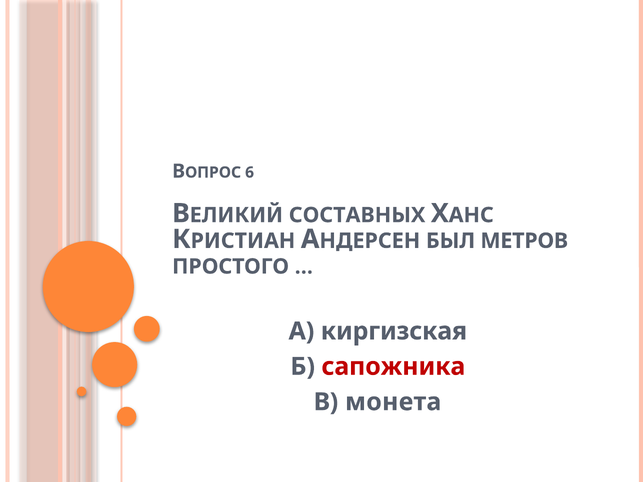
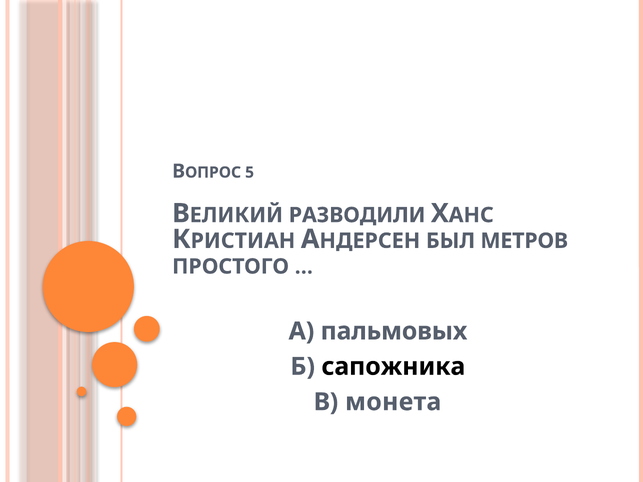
6: 6 -> 5 (250, 173)
СОСТАВНЫХ: СОСТАВНЫХ -> РАЗВОДИЛИ (357, 215)
киргизская: киргизская -> пальмовых (394, 331)
сапожника colour: red -> black (393, 367)
